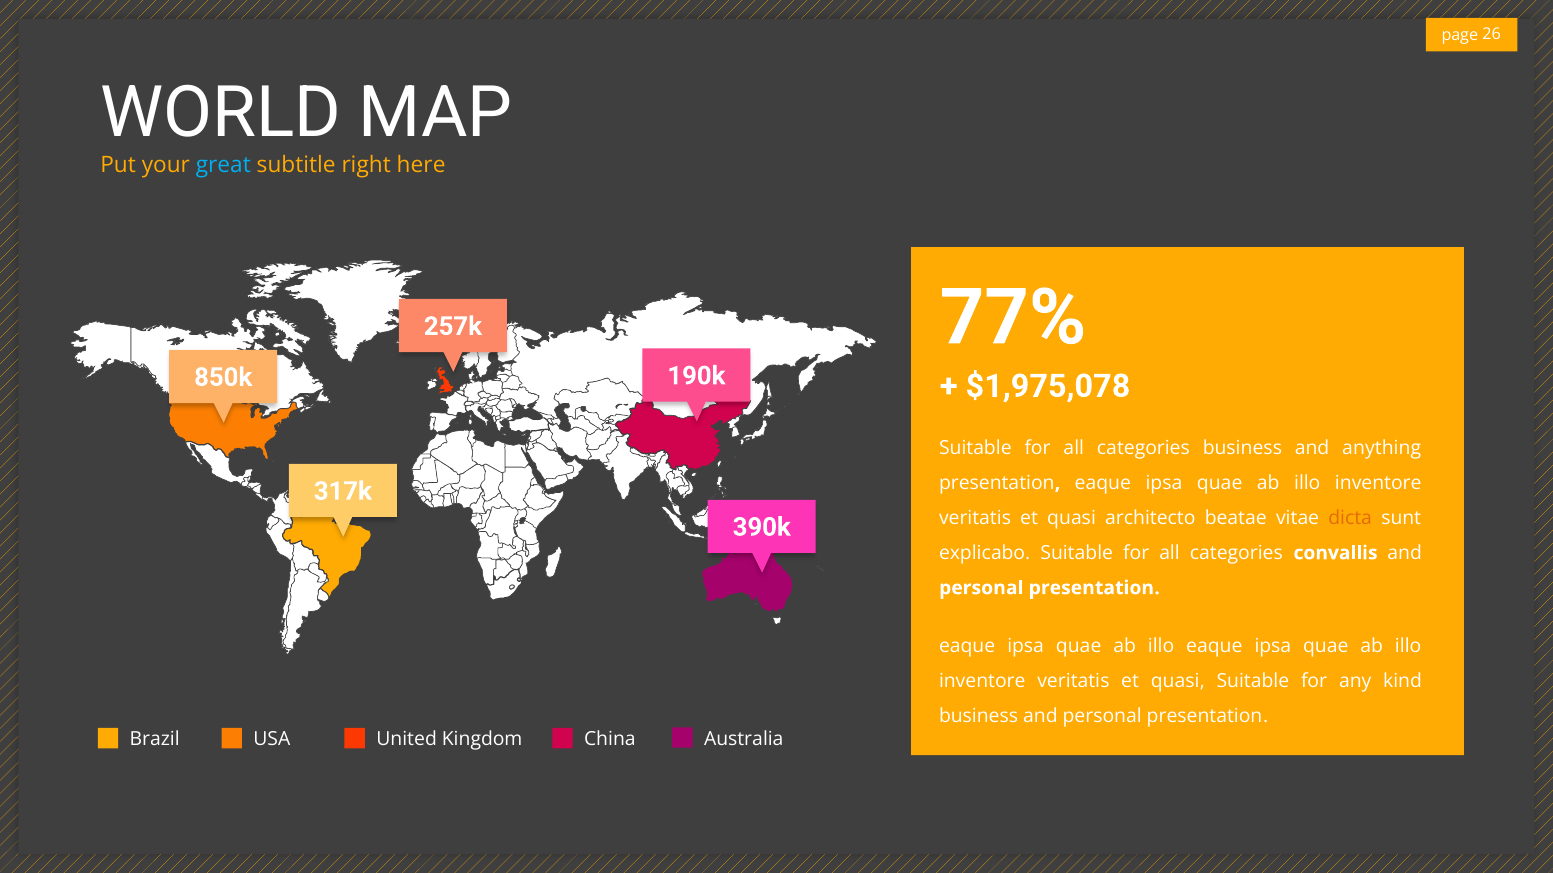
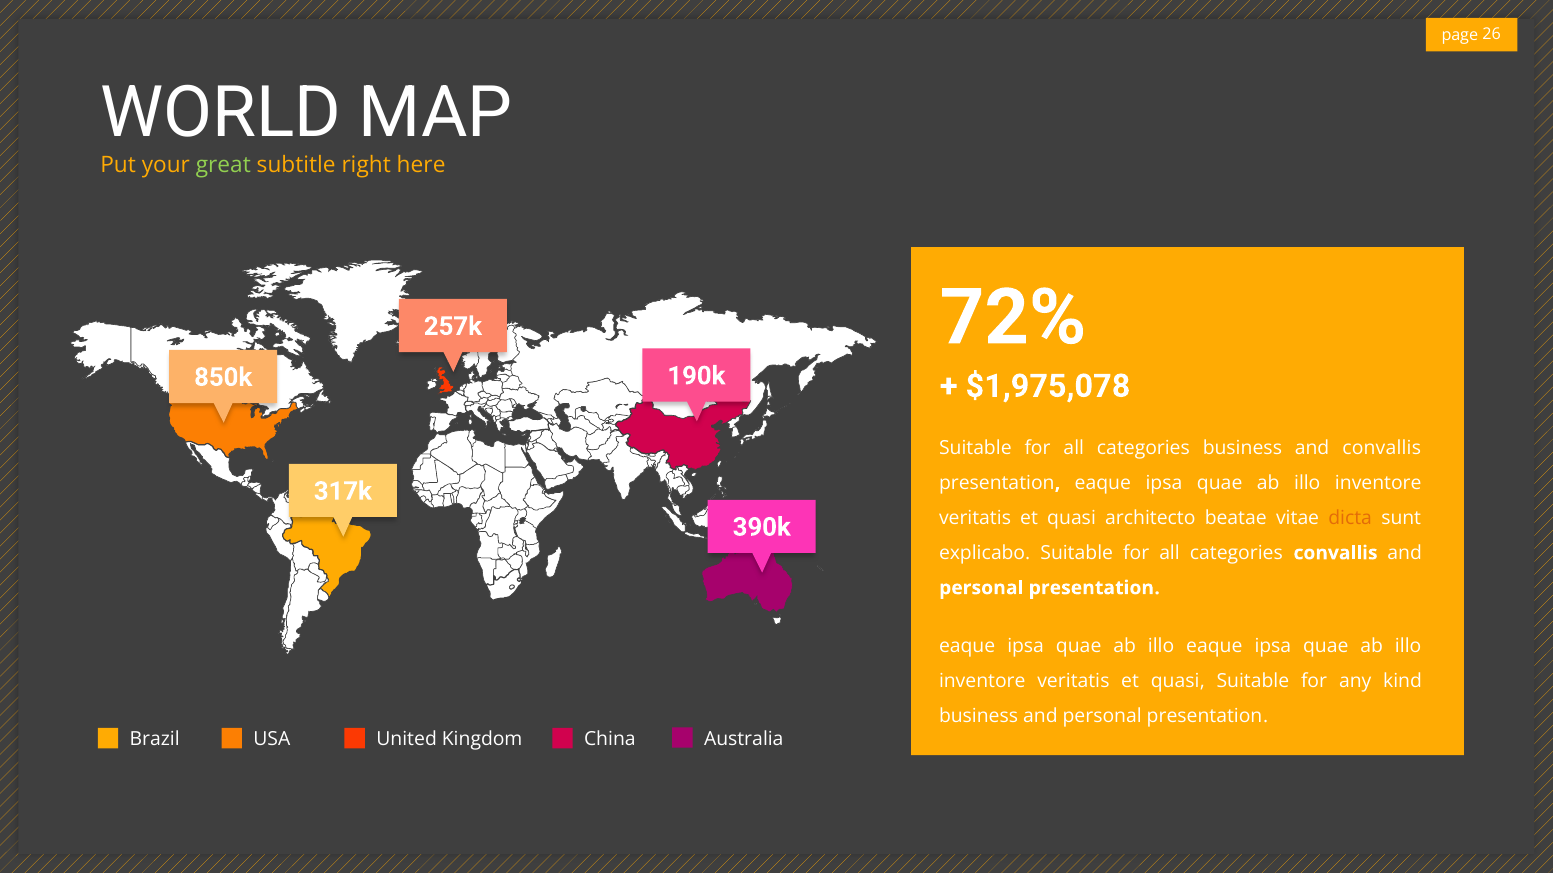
great colour: light blue -> light green (223, 166)
77%: 77% -> 72% (1013, 318)
and anything: anything -> convallis (1382, 448)
